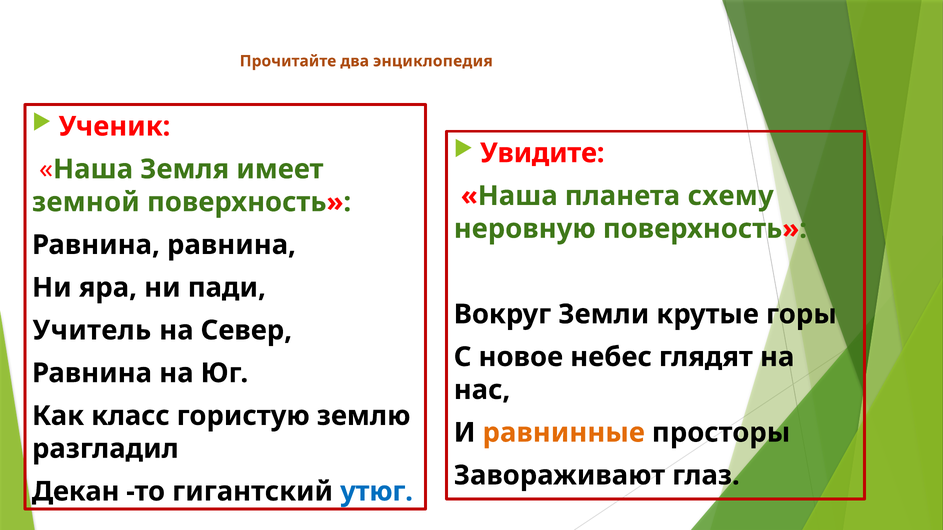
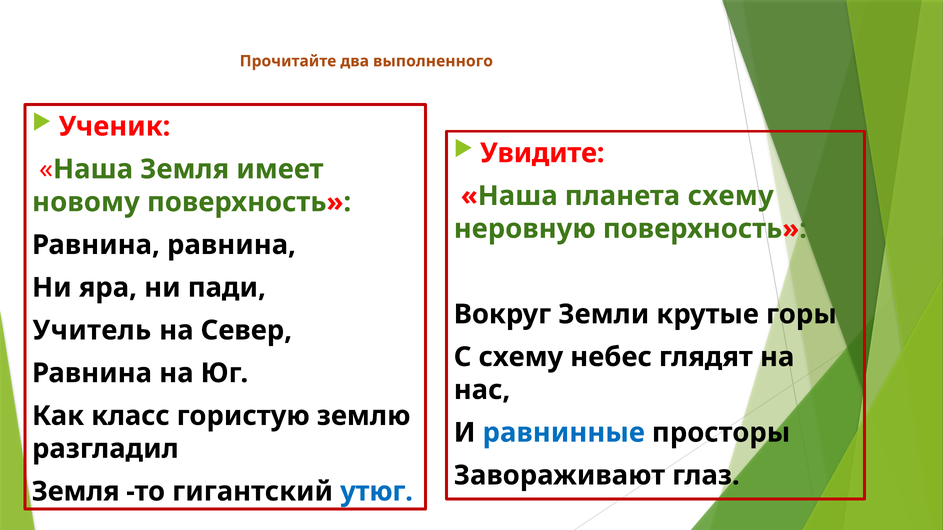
энциклопедия: энциклопедия -> выполненного (433, 61)
земной: земной -> новому (86, 202)
С новое: новое -> схему (521, 357)
равнинные colour: orange -> blue (564, 433)
Декан: Декан -> Земля (76, 492)
